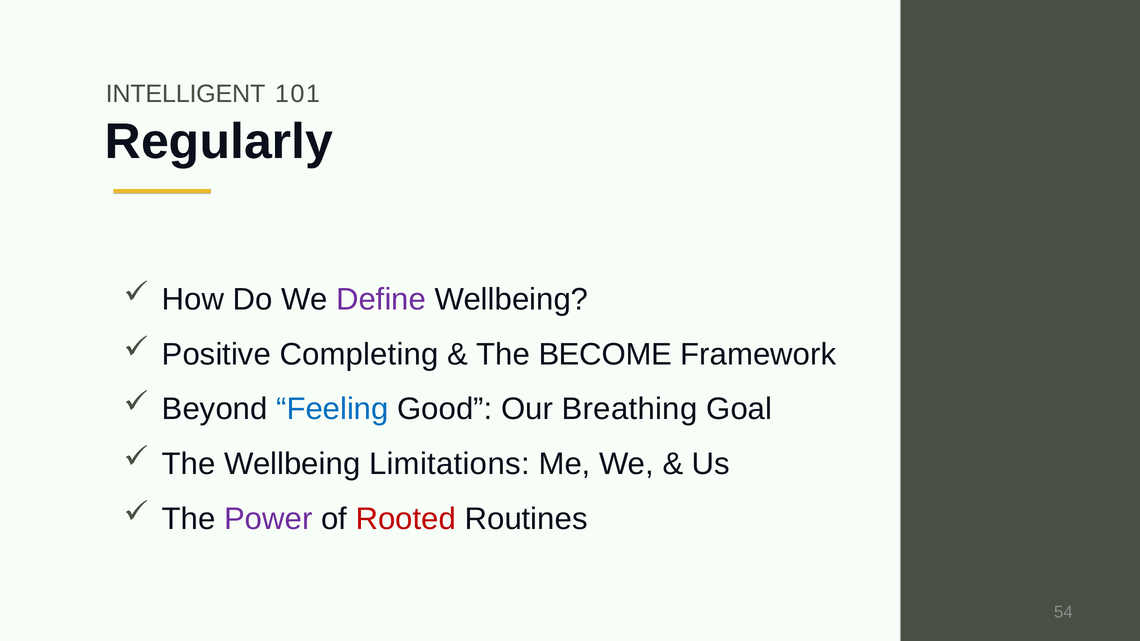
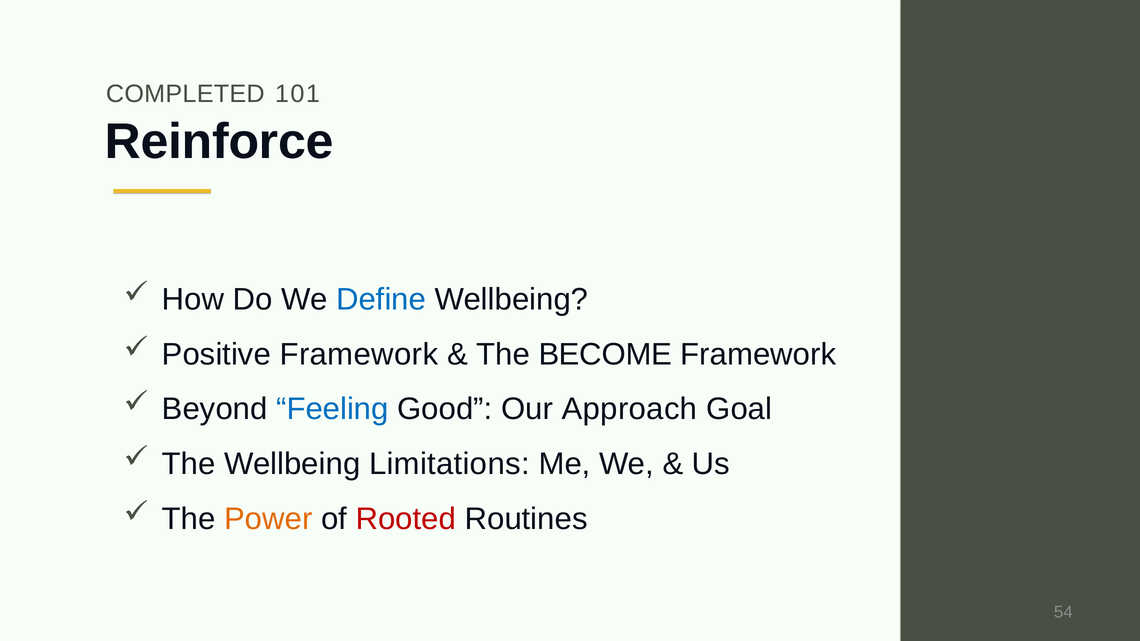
INTELLIGENT: INTELLIGENT -> COMPLETED (185, 94)
Regularly: Regularly -> Reinforce (219, 142)
Define colour: purple -> blue (381, 300)
Positive Completing: Completing -> Framework (359, 355)
Breathing: Breathing -> Approach (630, 409)
Power colour: purple -> orange (268, 519)
